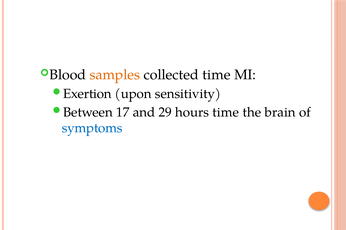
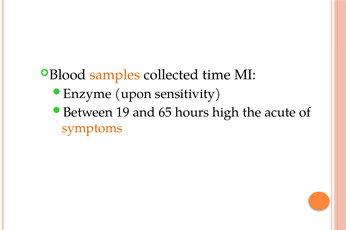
Exertion: Exertion -> Enzyme (87, 94)
17: 17 -> 19 (123, 113)
29: 29 -> 65 (165, 113)
hours time: time -> high (226, 113)
brain: brain -> acute (280, 113)
symptoms colour: blue -> orange (92, 129)
